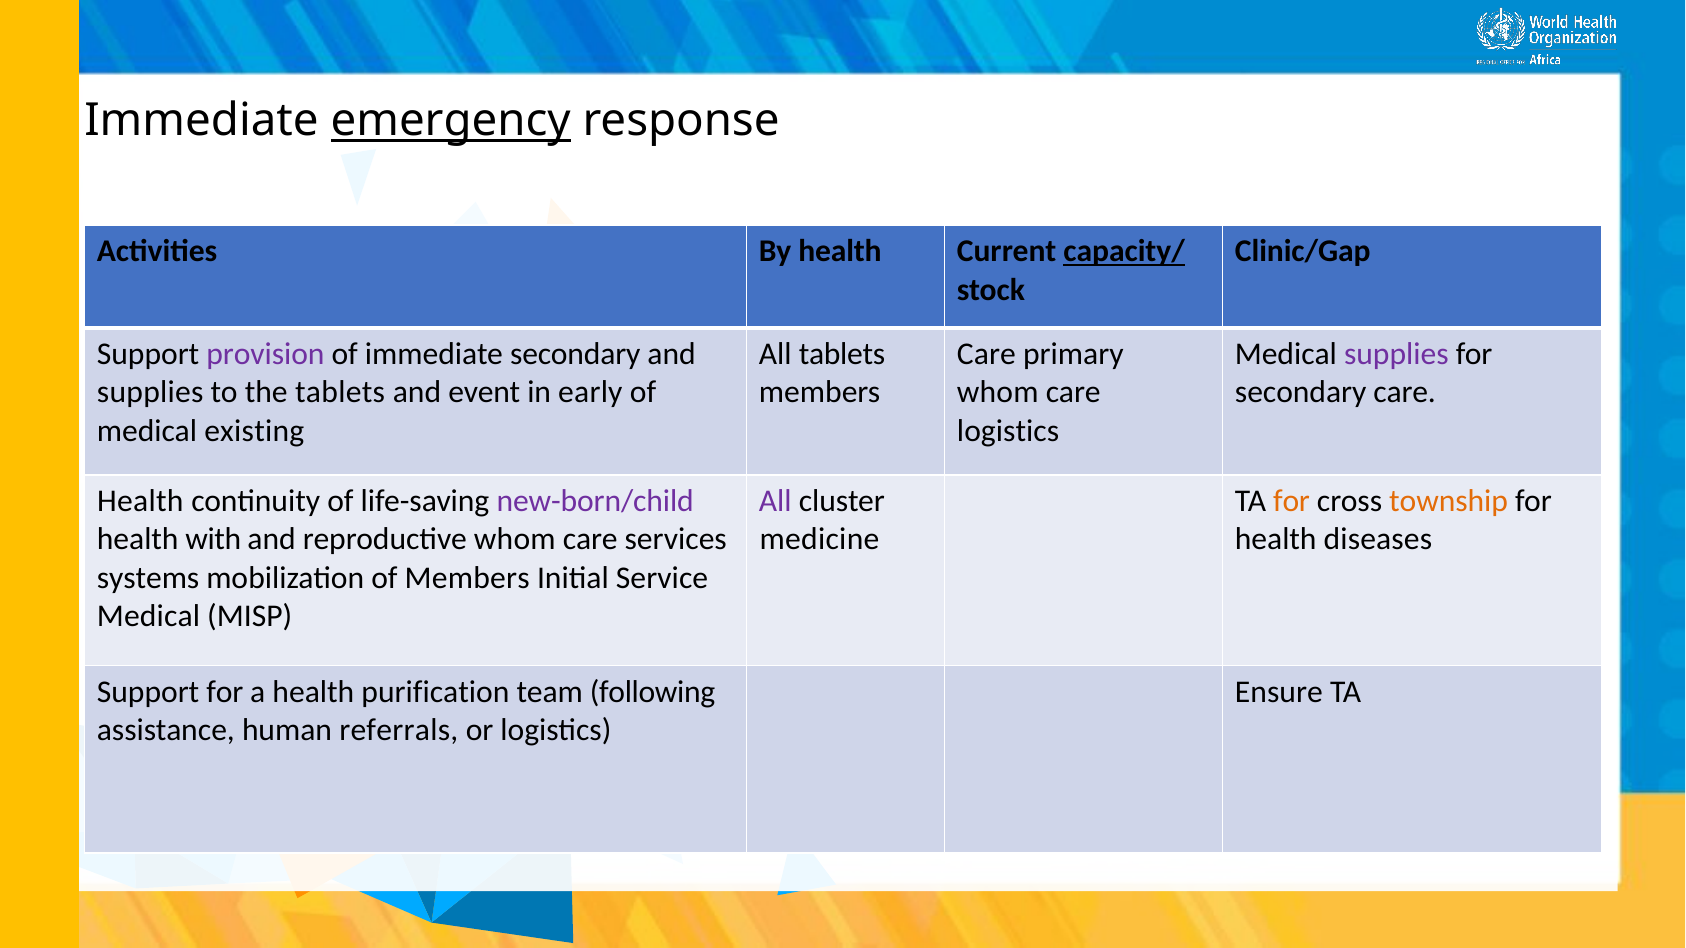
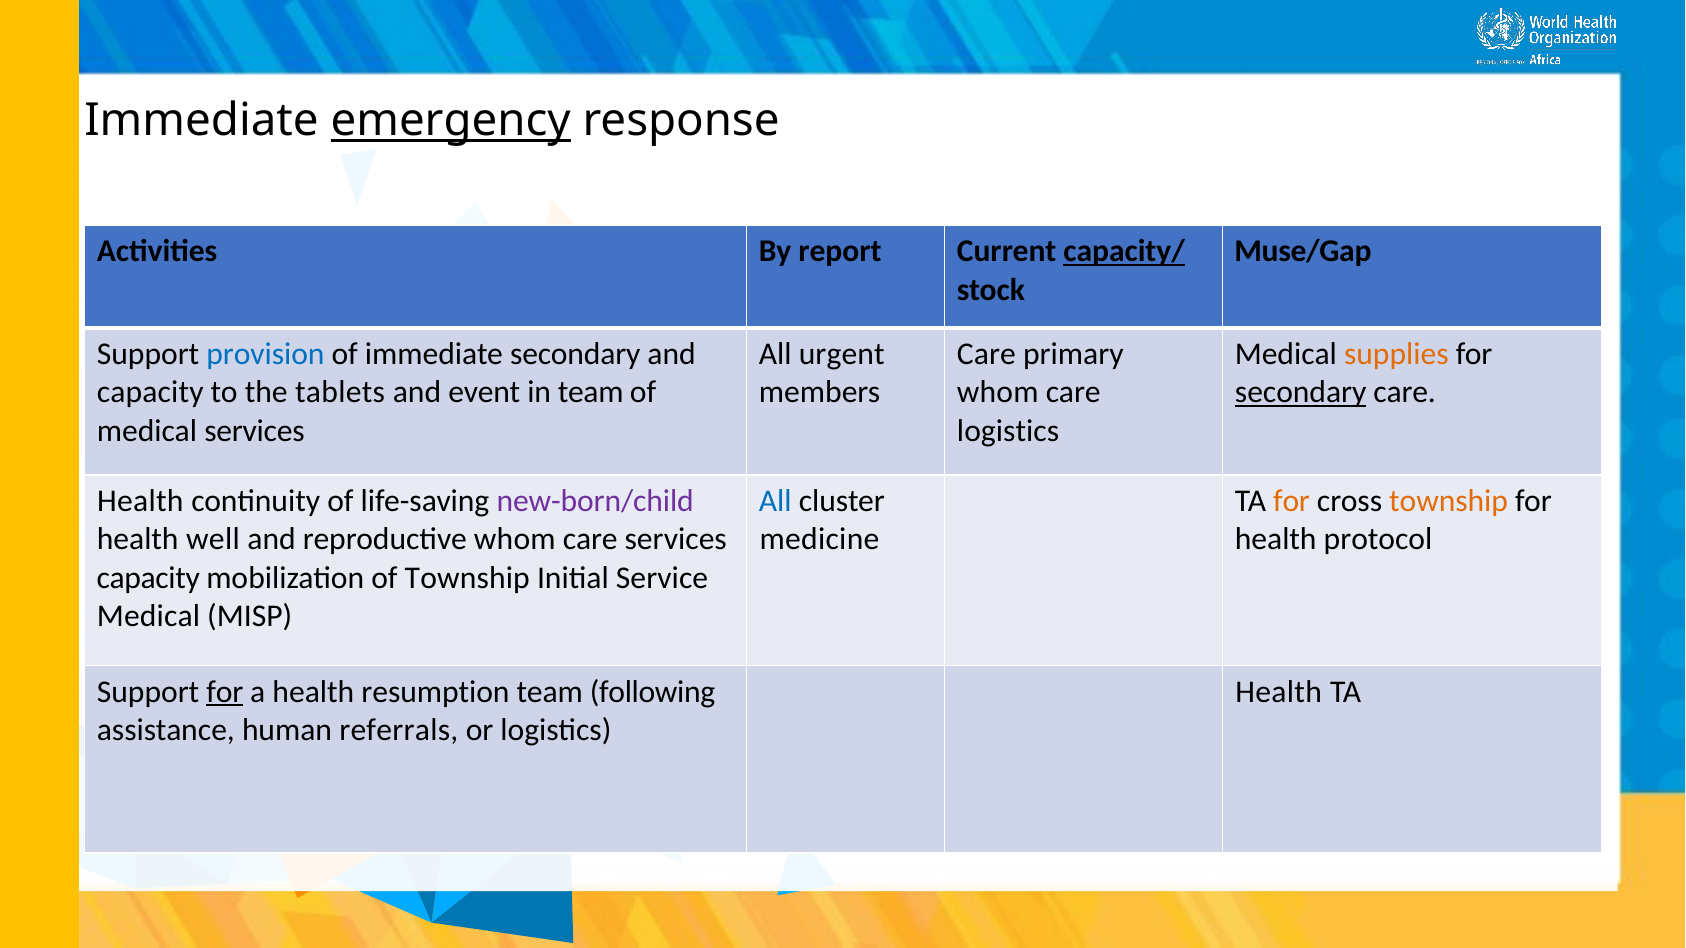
By health: health -> report (840, 251)
Clinic/Gap: Clinic/Gap -> Muse/Gap (1303, 251)
provision colour: purple -> blue (265, 354)
All tablets: tablets -> urgent (842, 354)
supplies colour: purple -> orange (1396, 354)
supplies: supplies -> capacity (150, 393)
in early: early -> team (591, 393)
secondary underline: none -> present (1301, 393)
medical existing: existing -> services (254, 431)
All colour: purple -> blue (775, 501)
with: with -> well (213, 540)
diseases: diseases -> protocol (1378, 540)
systems: systems -> capacity (148, 578)
of Members: Members -> Township (467, 578)
for underline: none -> present (225, 692)
purification: purification -> resumption (435, 692)
Ensure: Ensure -> Health (1279, 692)
